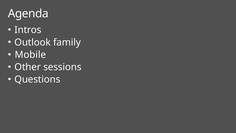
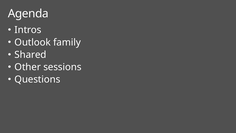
Mobile: Mobile -> Shared (30, 55)
